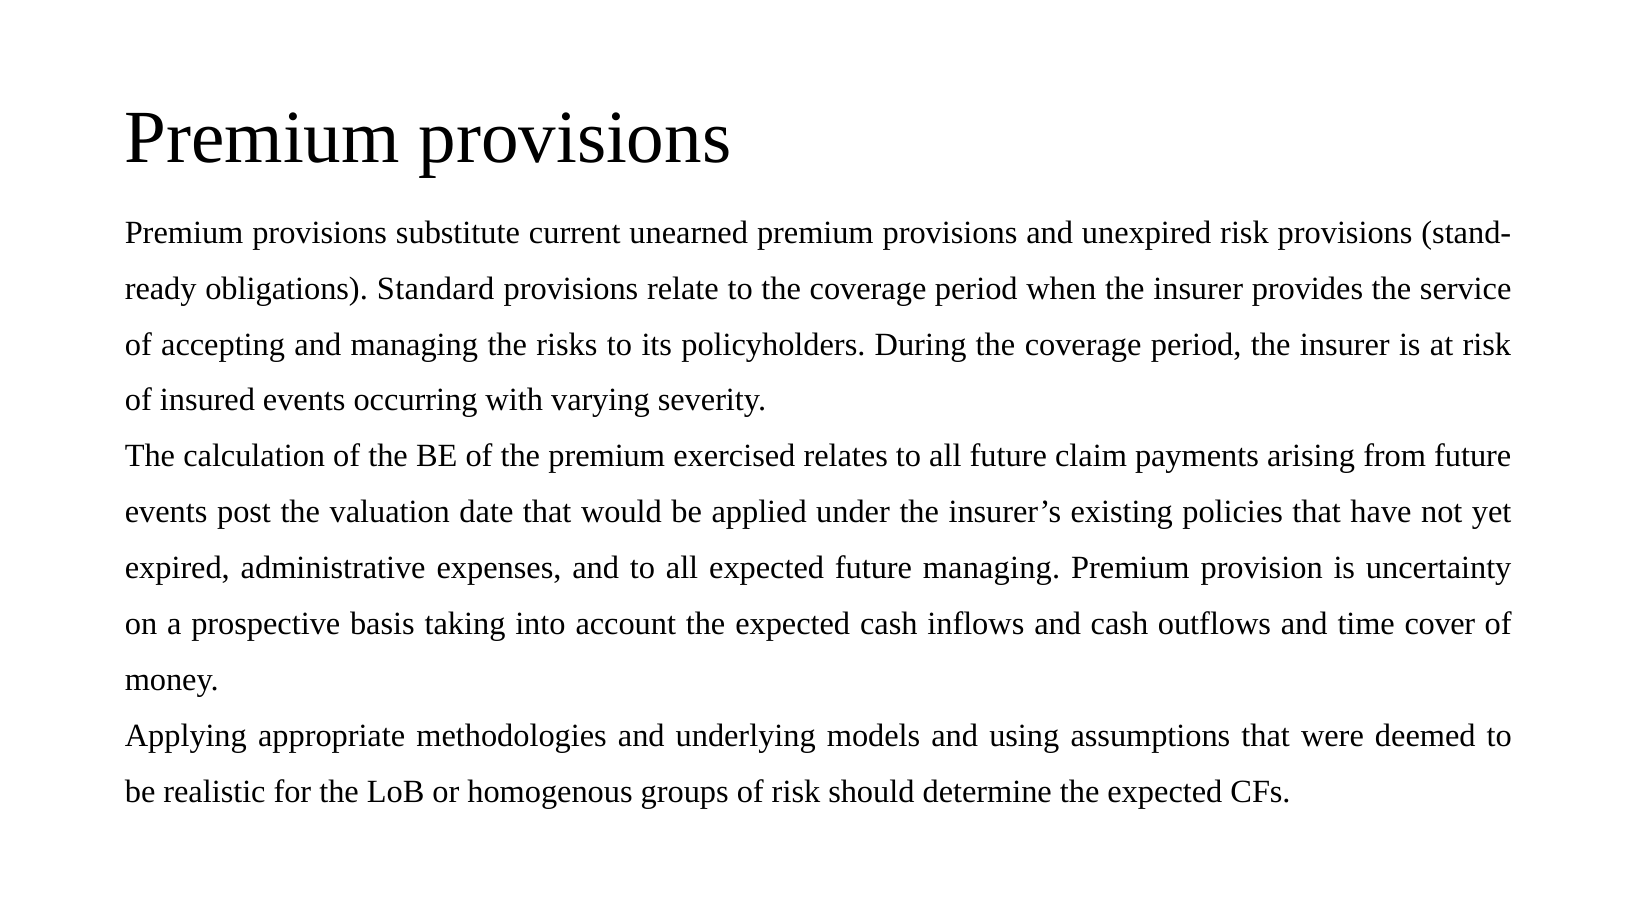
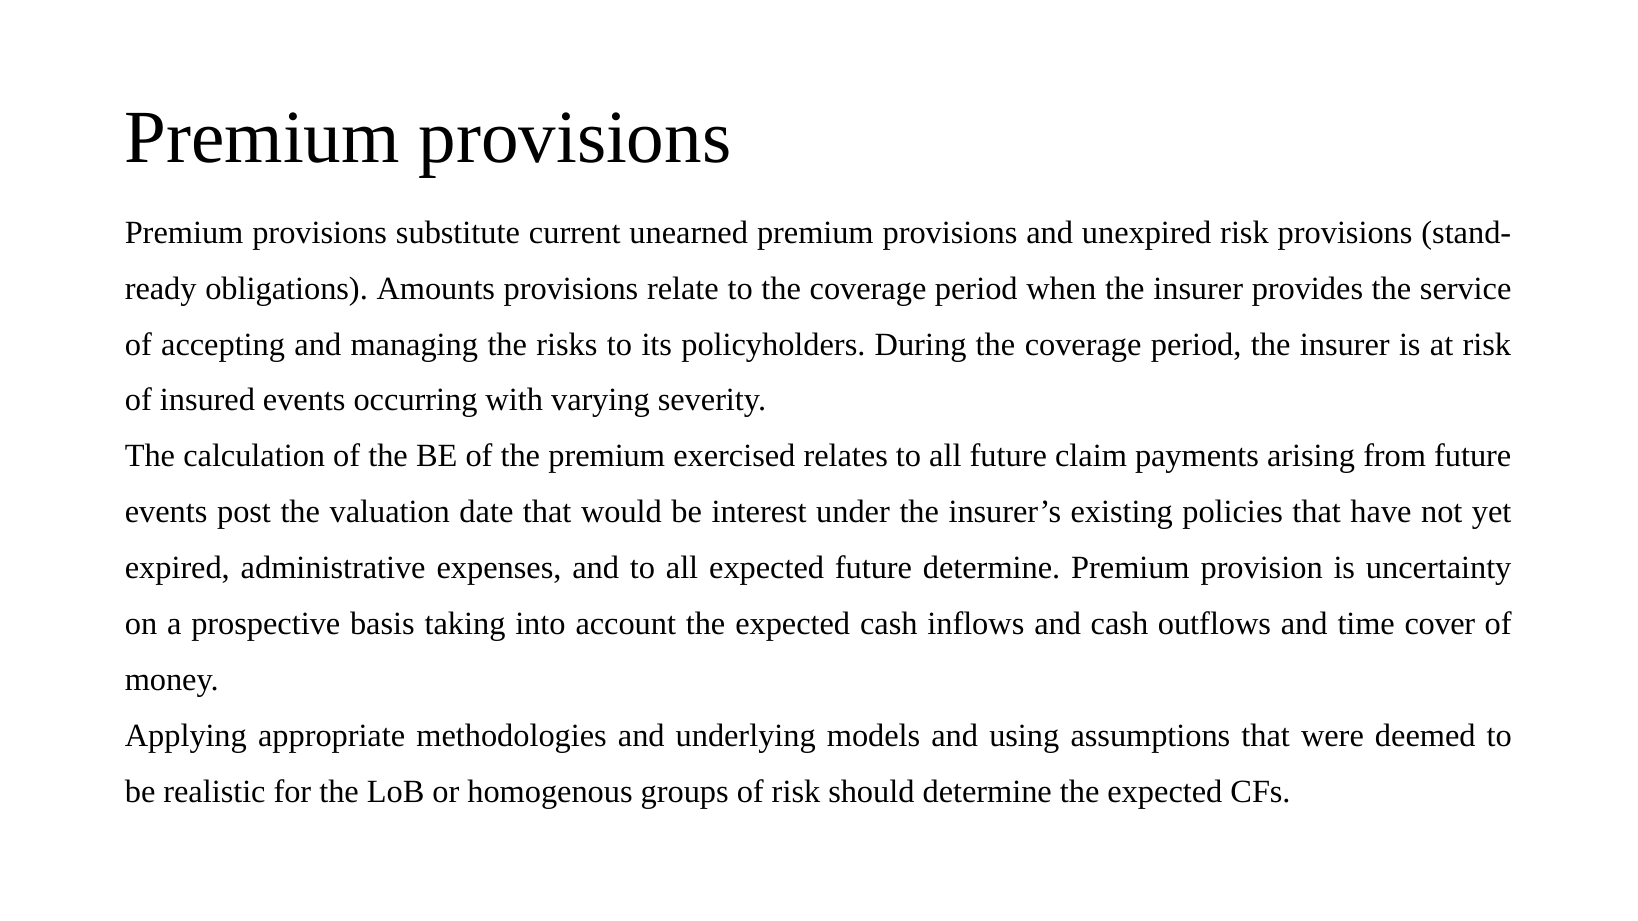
Standard: Standard -> Amounts (436, 288)
applied: applied -> interest (759, 512)
future managing: managing -> determine (992, 568)
